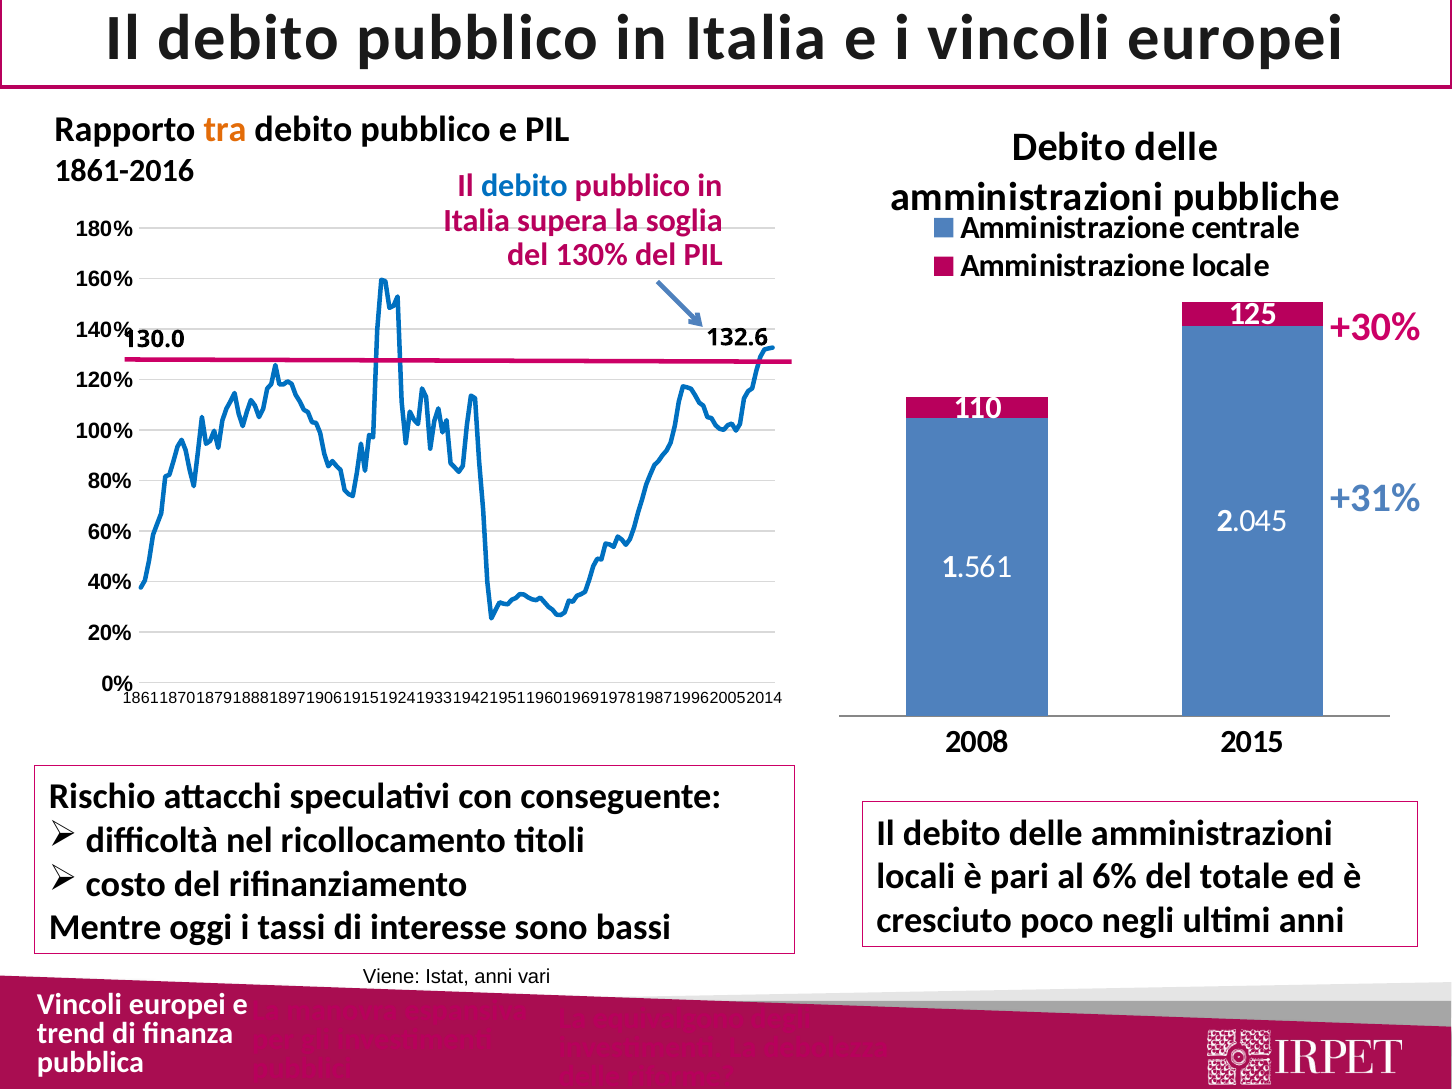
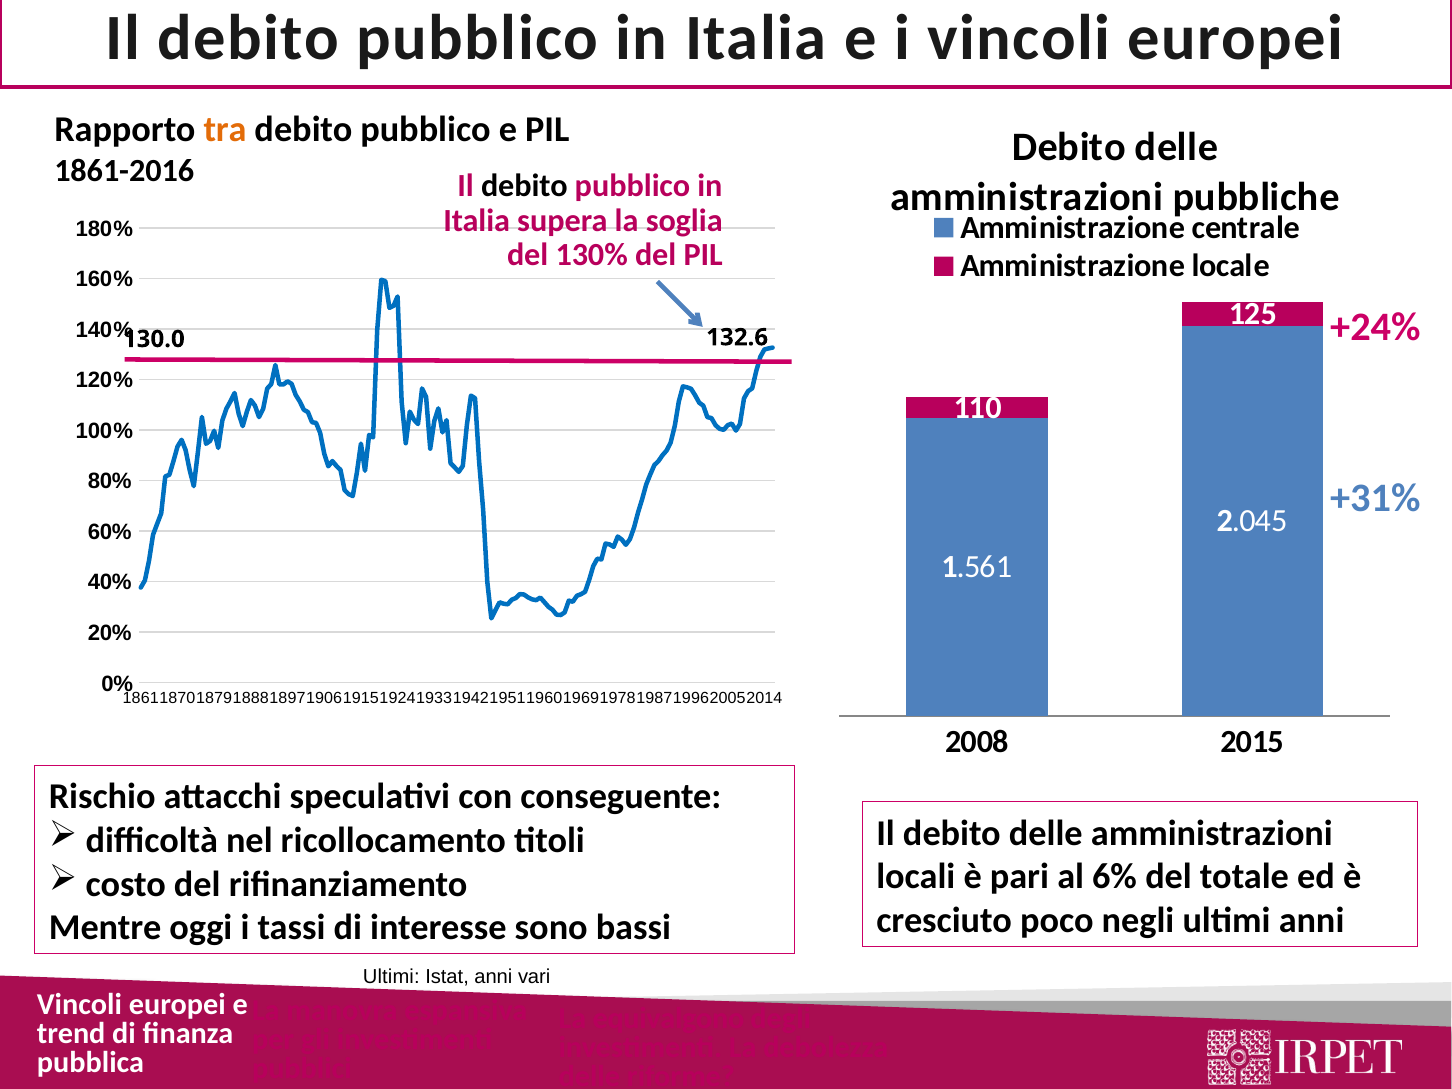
debito colour: blue -> black (524, 186)
+30%: +30% -> +24% (1375, 327)
Viene: Viene -> Ultimi (391, 977)
